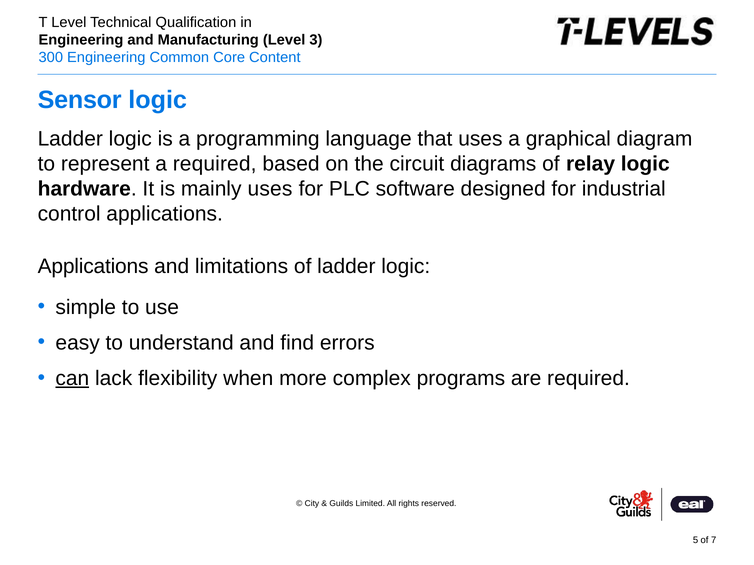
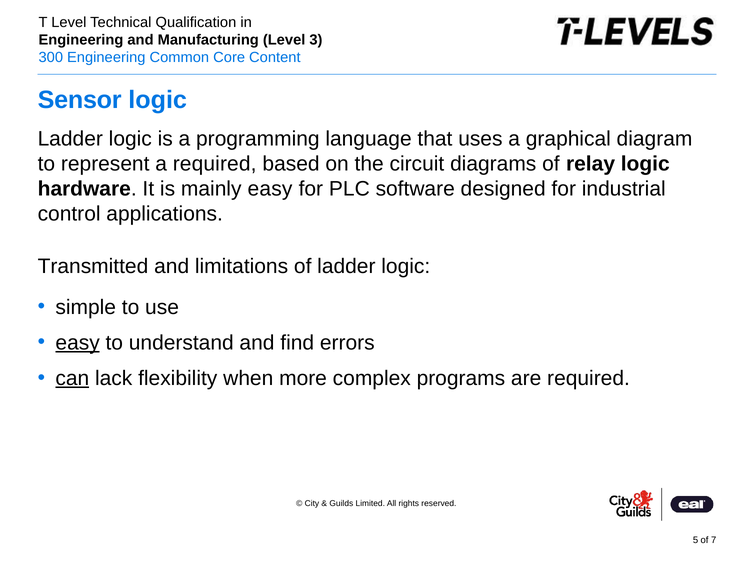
mainly uses: uses -> easy (270, 189)
Applications: Applications -> Transmitted (93, 267)
easy underline: none -> present (78, 343)
